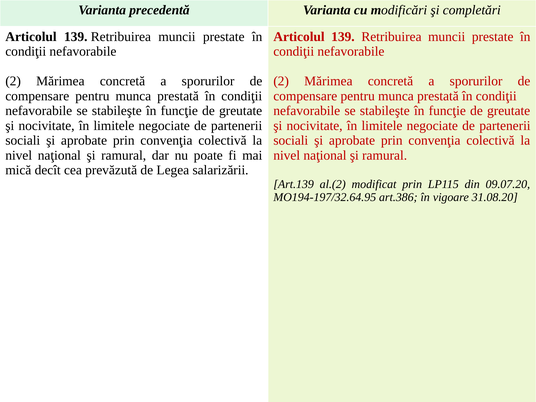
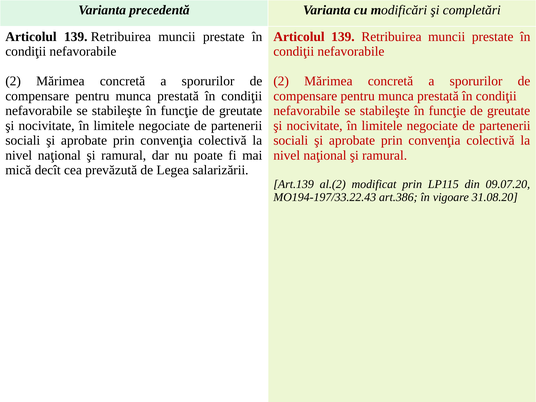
MO194-197/32.64.95: MO194-197/32.64.95 -> MO194-197/33.22.43 (325, 197)
